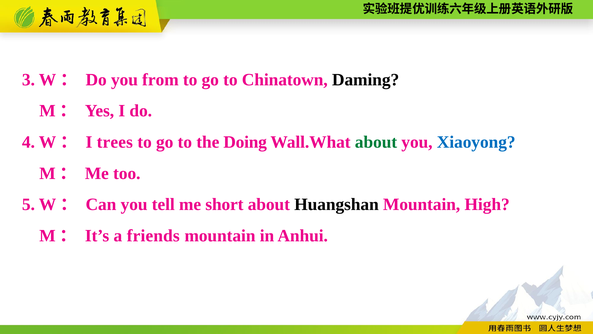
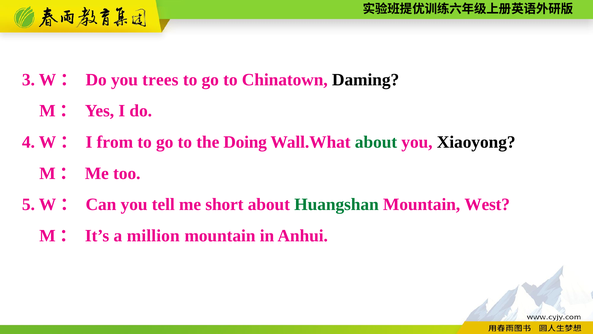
from: from -> trees (160, 80)
trees: trees -> from (115, 142)
Xiaoyong colour: blue -> black (476, 142)
Huangshan colour: black -> green (336, 204)
High: High -> West (487, 204)
friends: friends -> million (153, 235)
